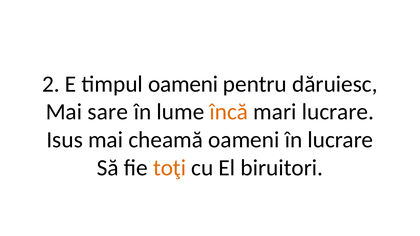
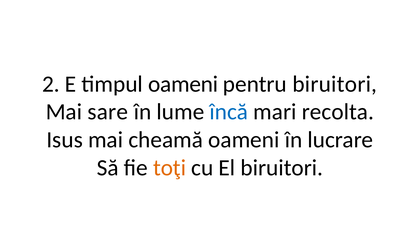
pentru dăruiesc: dăruiesc -> biruitori (335, 84)
încă colour: orange -> blue (229, 112)
mari lucrare: lucrare -> recolta (338, 112)
